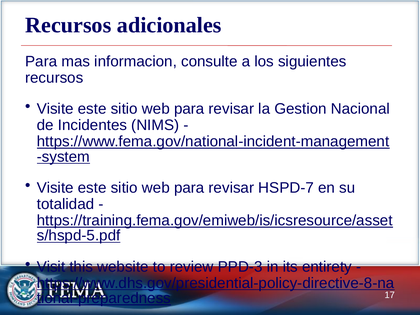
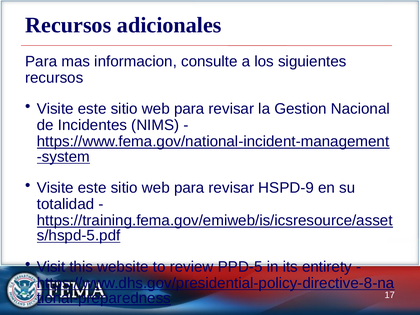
HSPD-7: HSPD-7 -> HSPD-9 (286, 188)
PPD-3: PPD-3 -> PPD-5 (240, 267)
